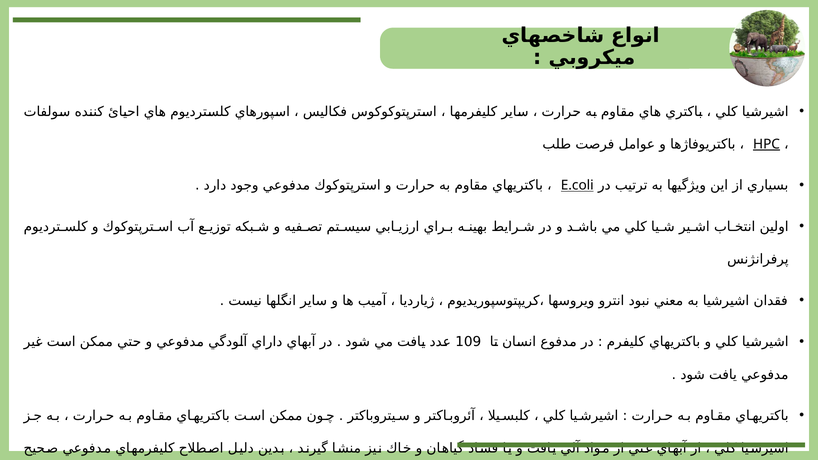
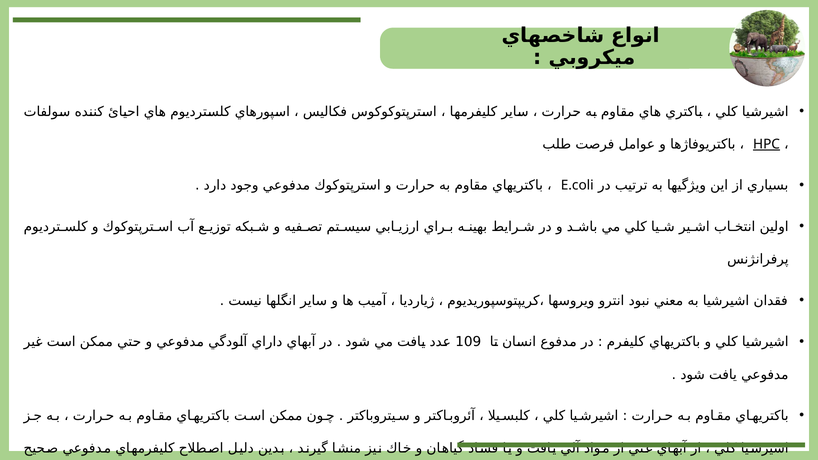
E.coli underline: present -> none (577, 186)
